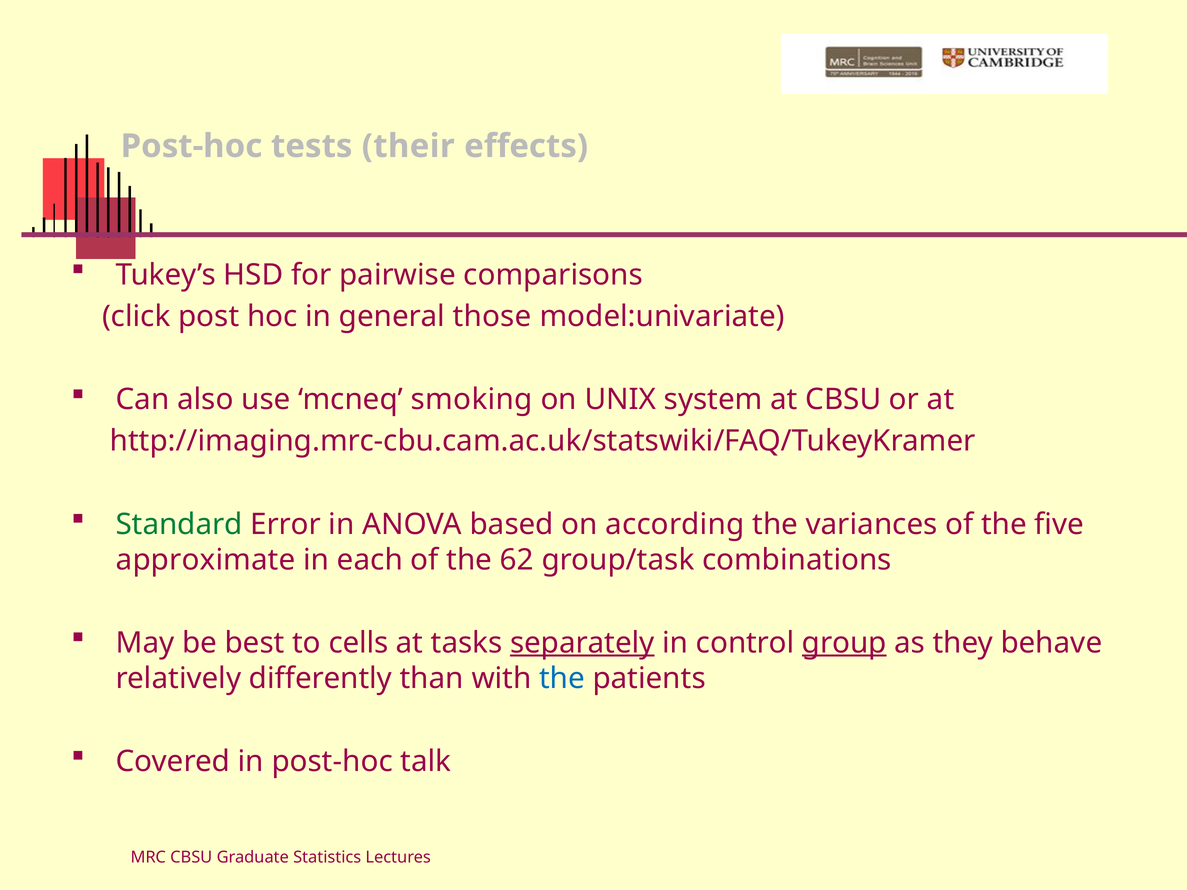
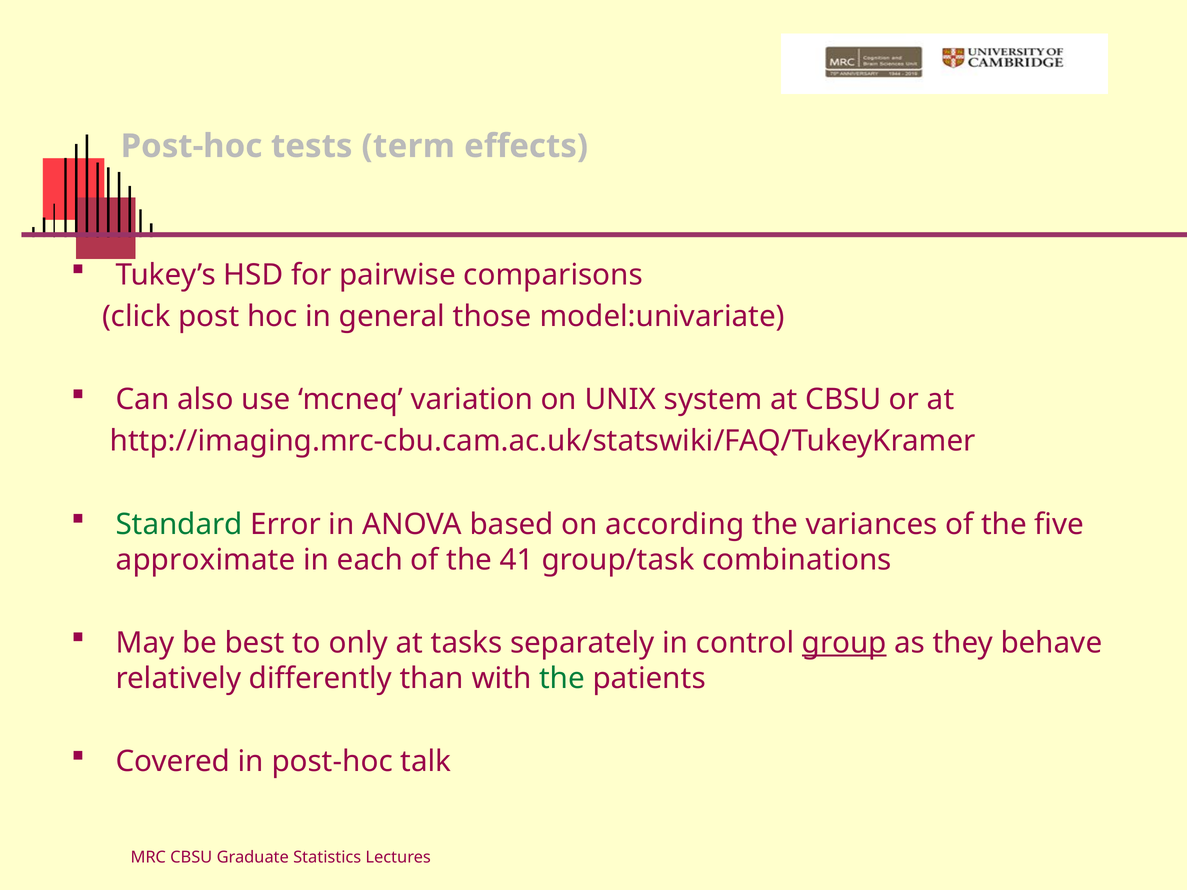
their: their -> term (408, 146)
smoking: smoking -> variation (472, 400)
62: 62 -> 41 (517, 560)
cells: cells -> only (358, 643)
separately underline: present -> none (582, 643)
the colour: blue -> green (562, 679)
